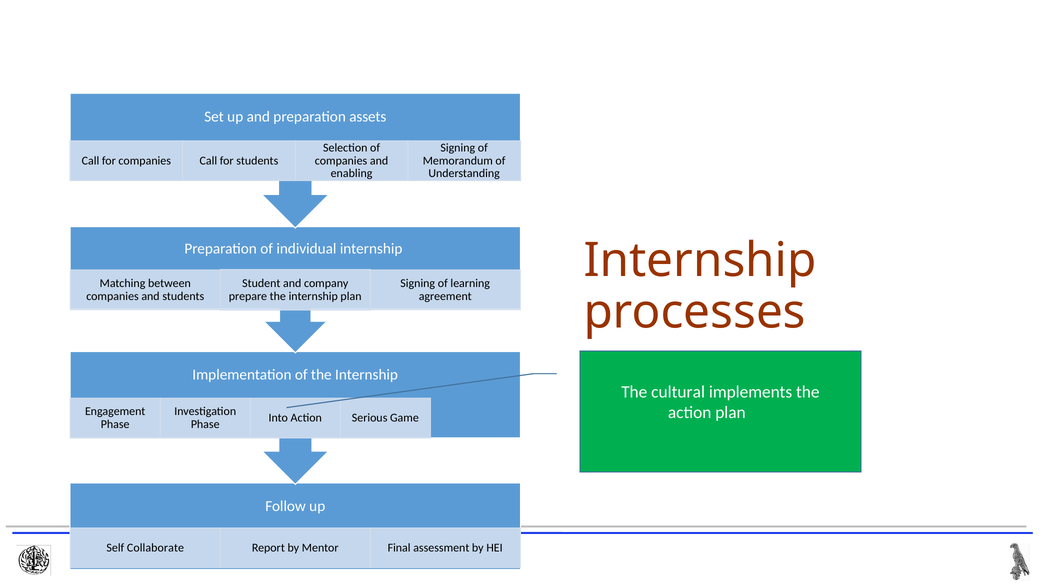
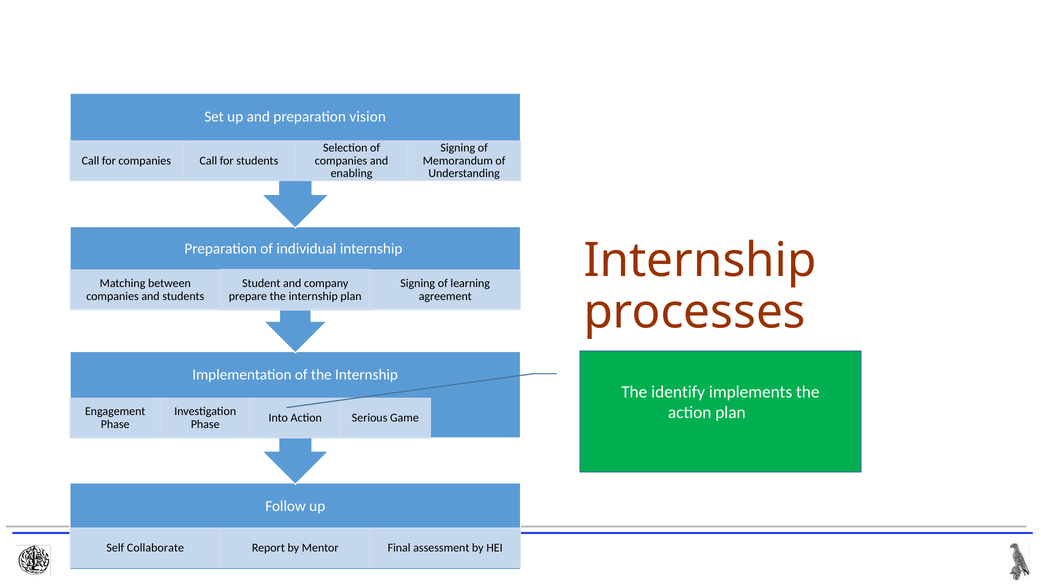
assets: assets -> vision (368, 117)
cultural: cultural -> identify (678, 392)
